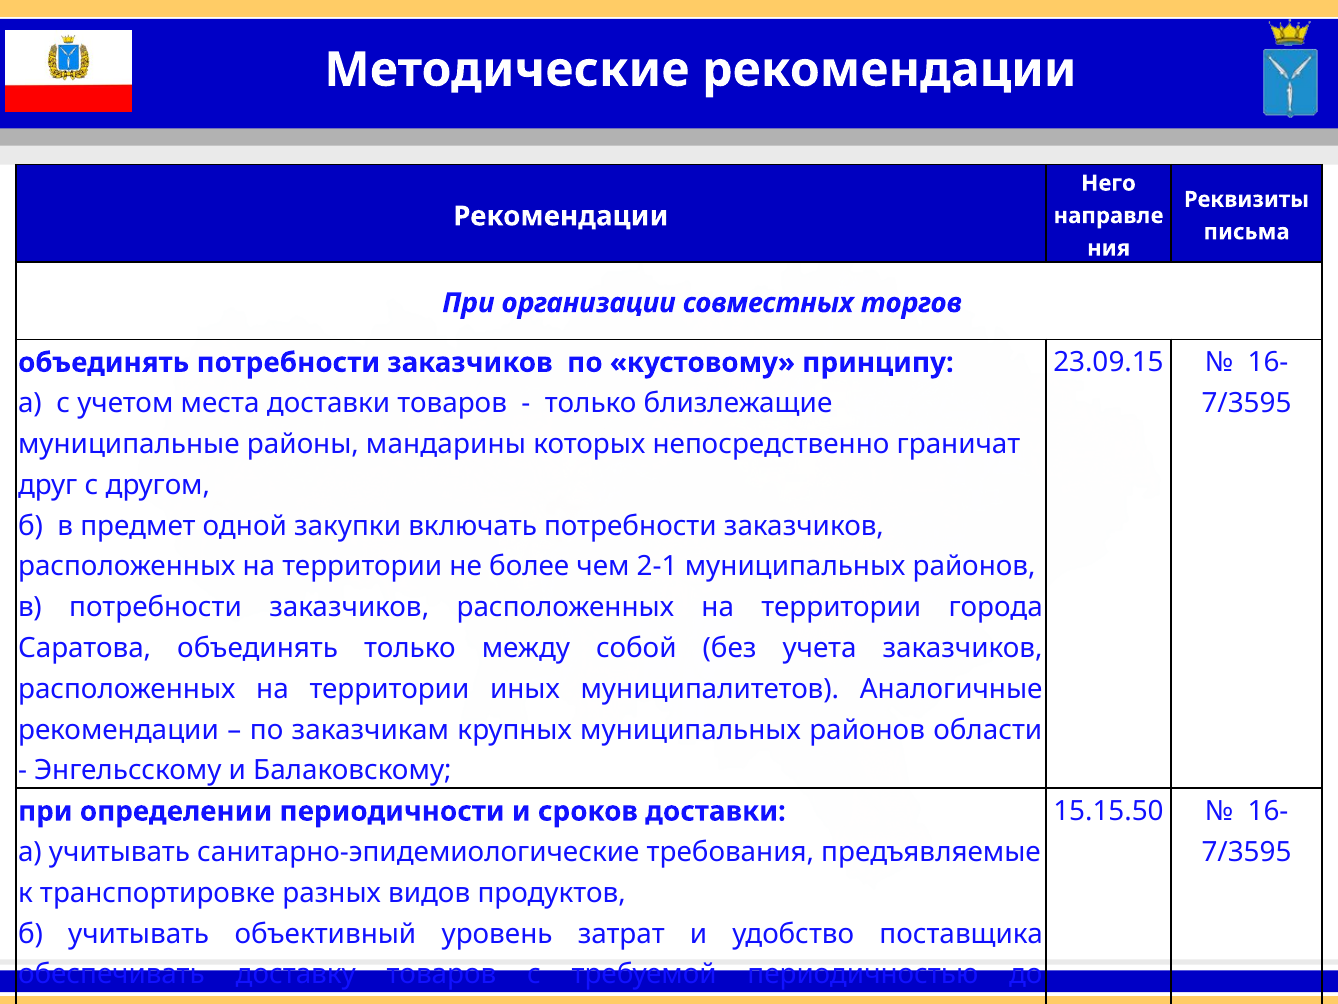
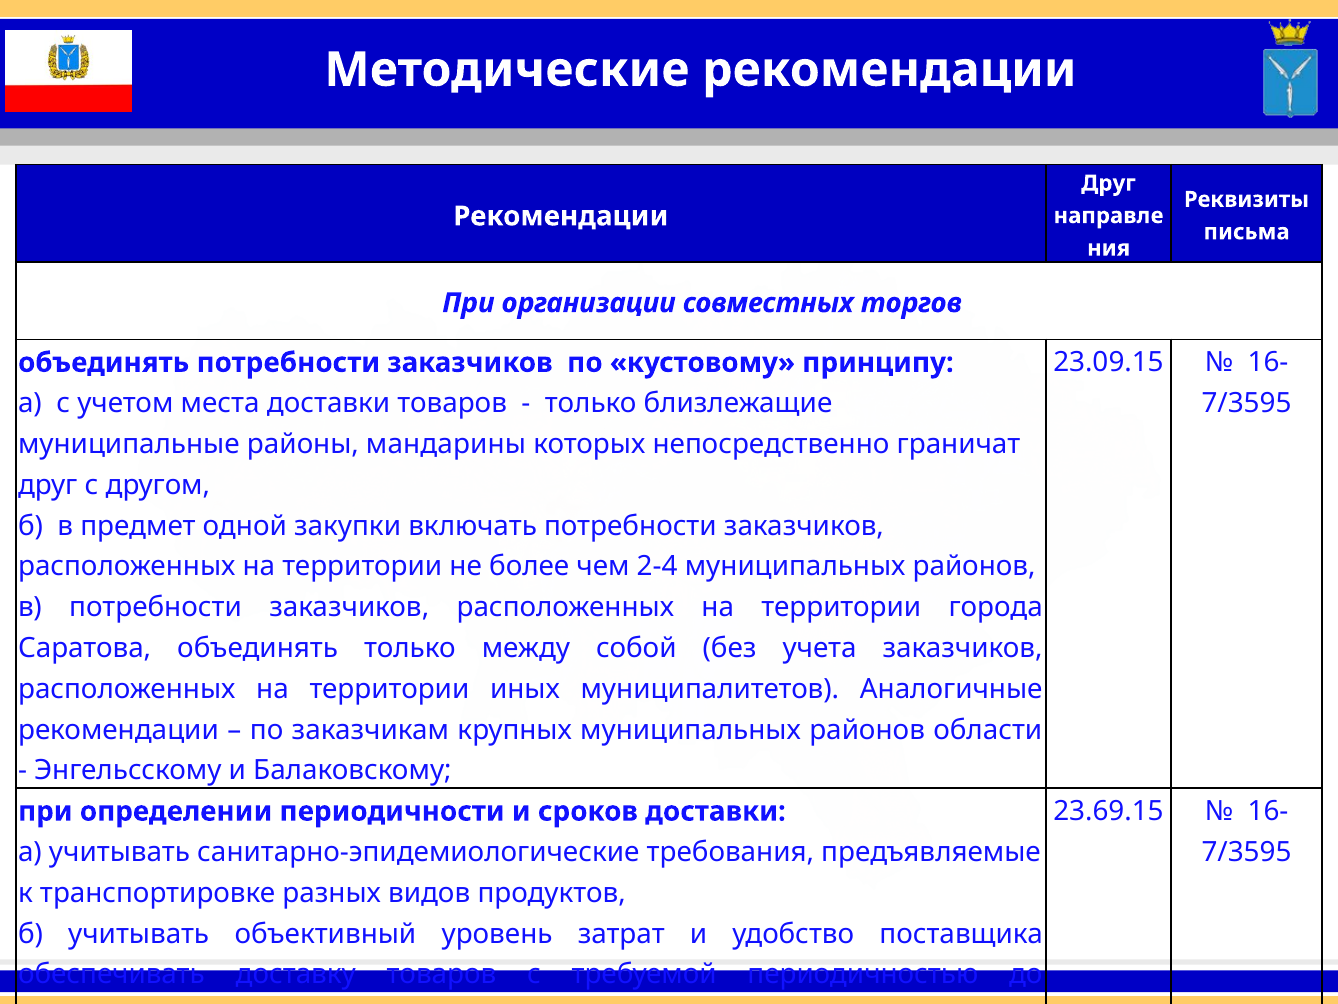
Него: Него -> Друг (1109, 183)
2-1: 2-1 -> 2-4 (657, 566)
15.15.50: 15.15.50 -> 23.69.15 (1108, 811)
